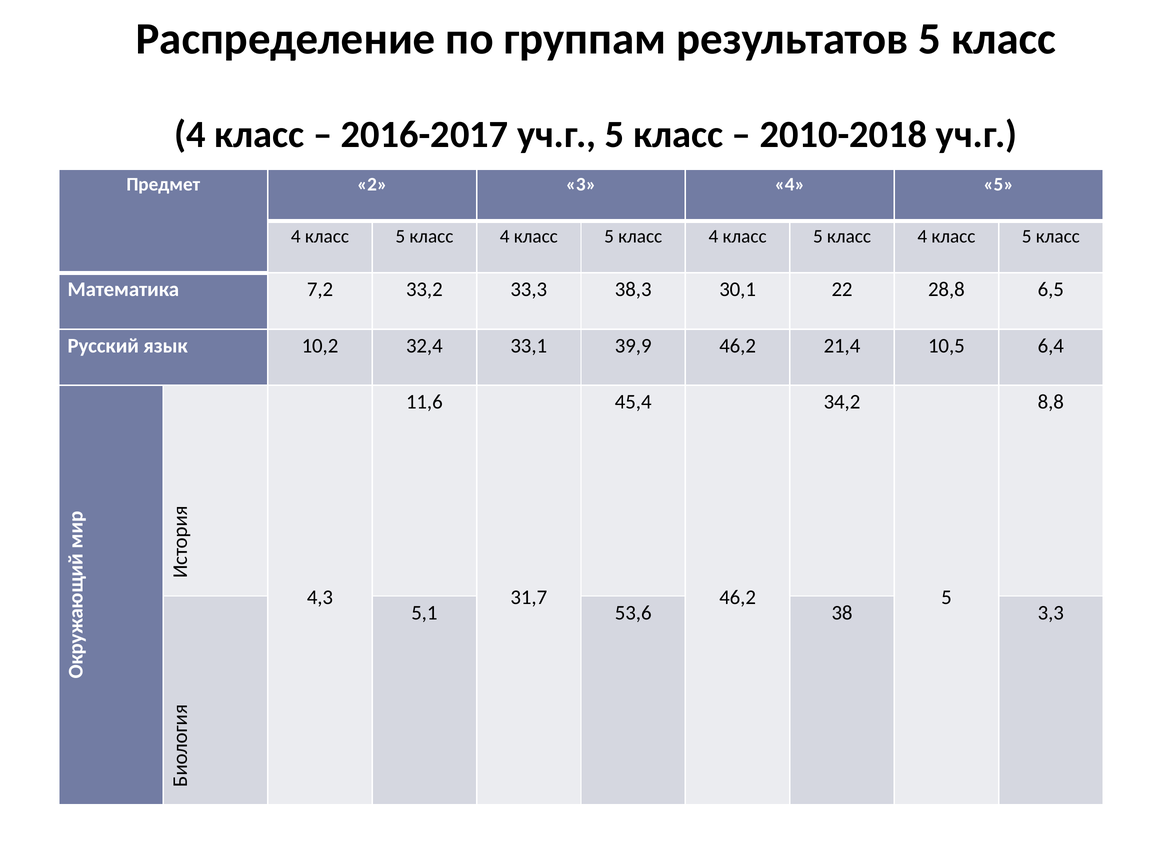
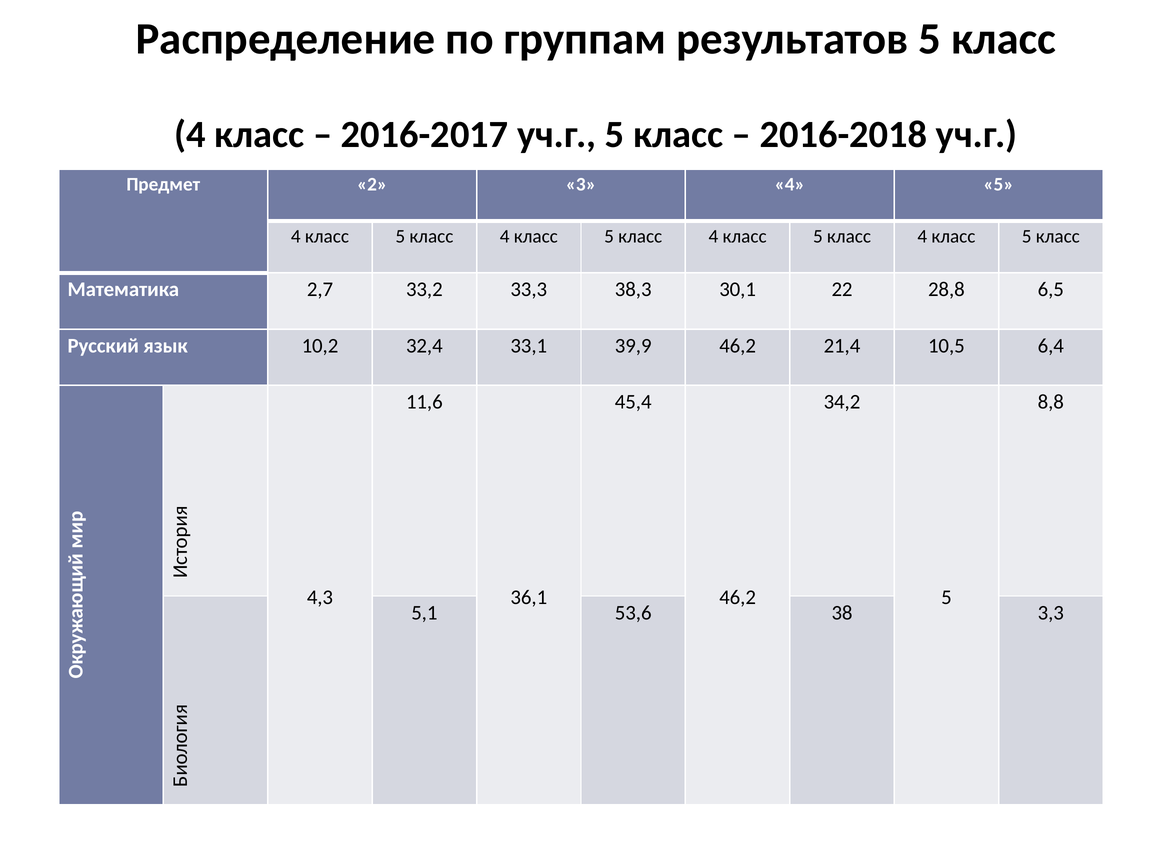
2010-2018: 2010-2018 -> 2016-2018 (844, 135)
7,2: 7,2 -> 2,7 (320, 289)
31,7: 31,7 -> 36,1 (529, 597)
